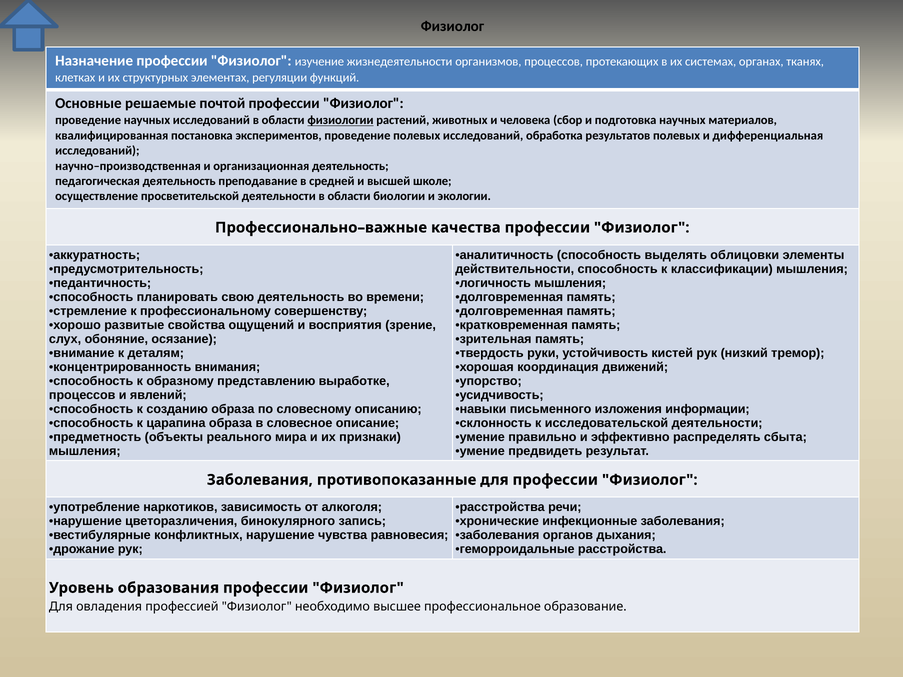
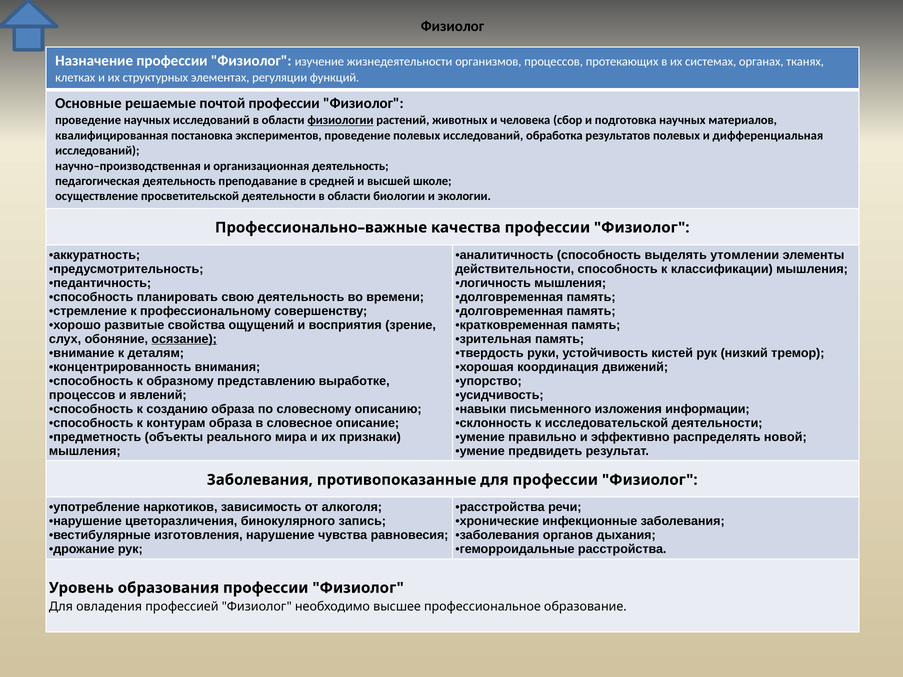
облицовки: облицовки -> утомлении (745, 255)
осязание underline: none -> present (184, 339)
царапина: царапина -> контурам (176, 423)
сбыта: сбыта -> новой (785, 437)
конфликтных: конфликтных -> изготовления (198, 535)
